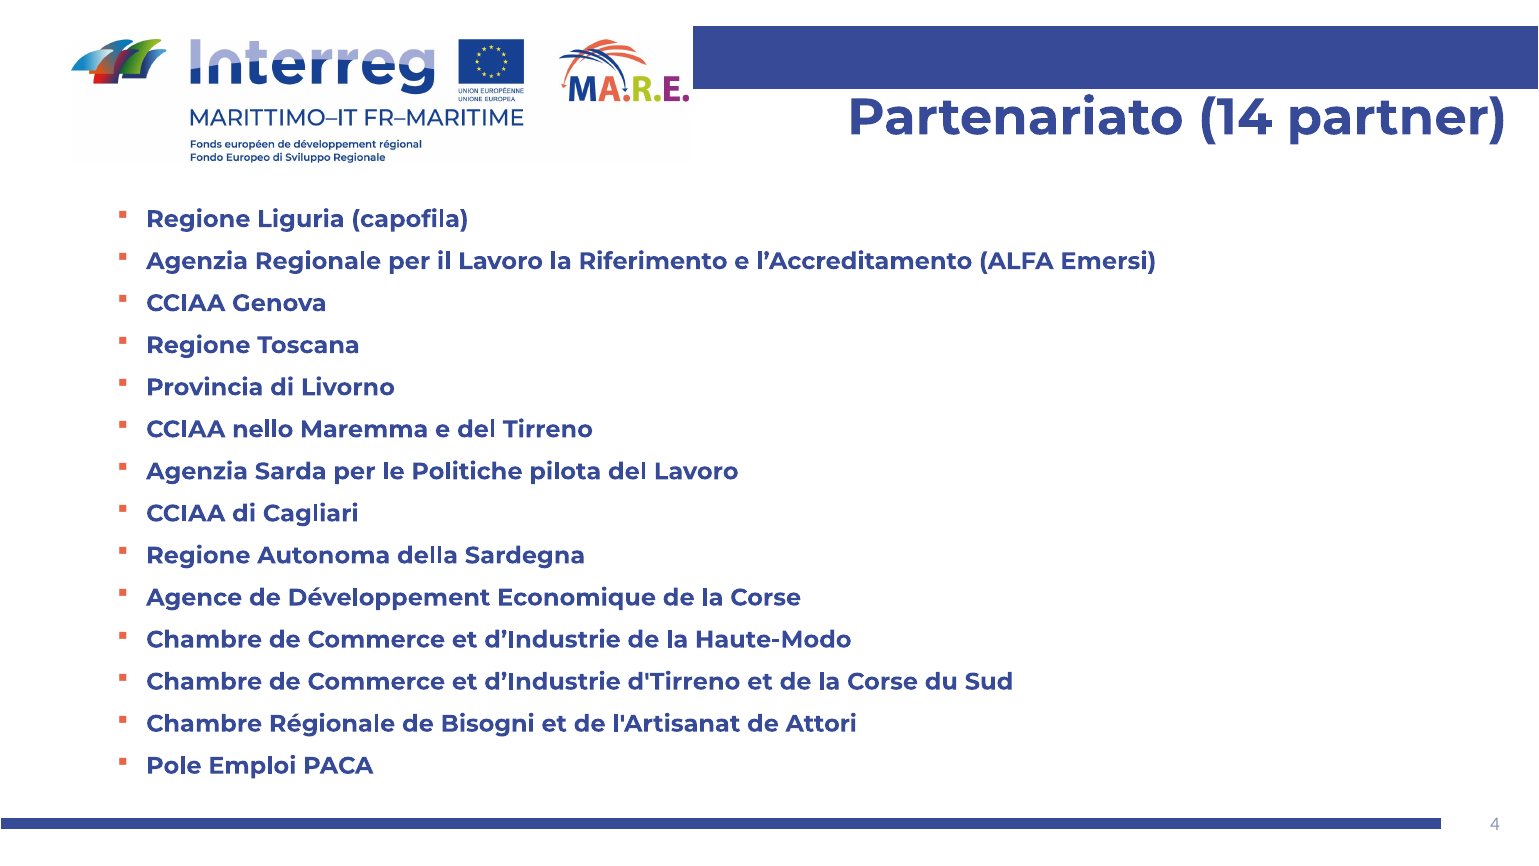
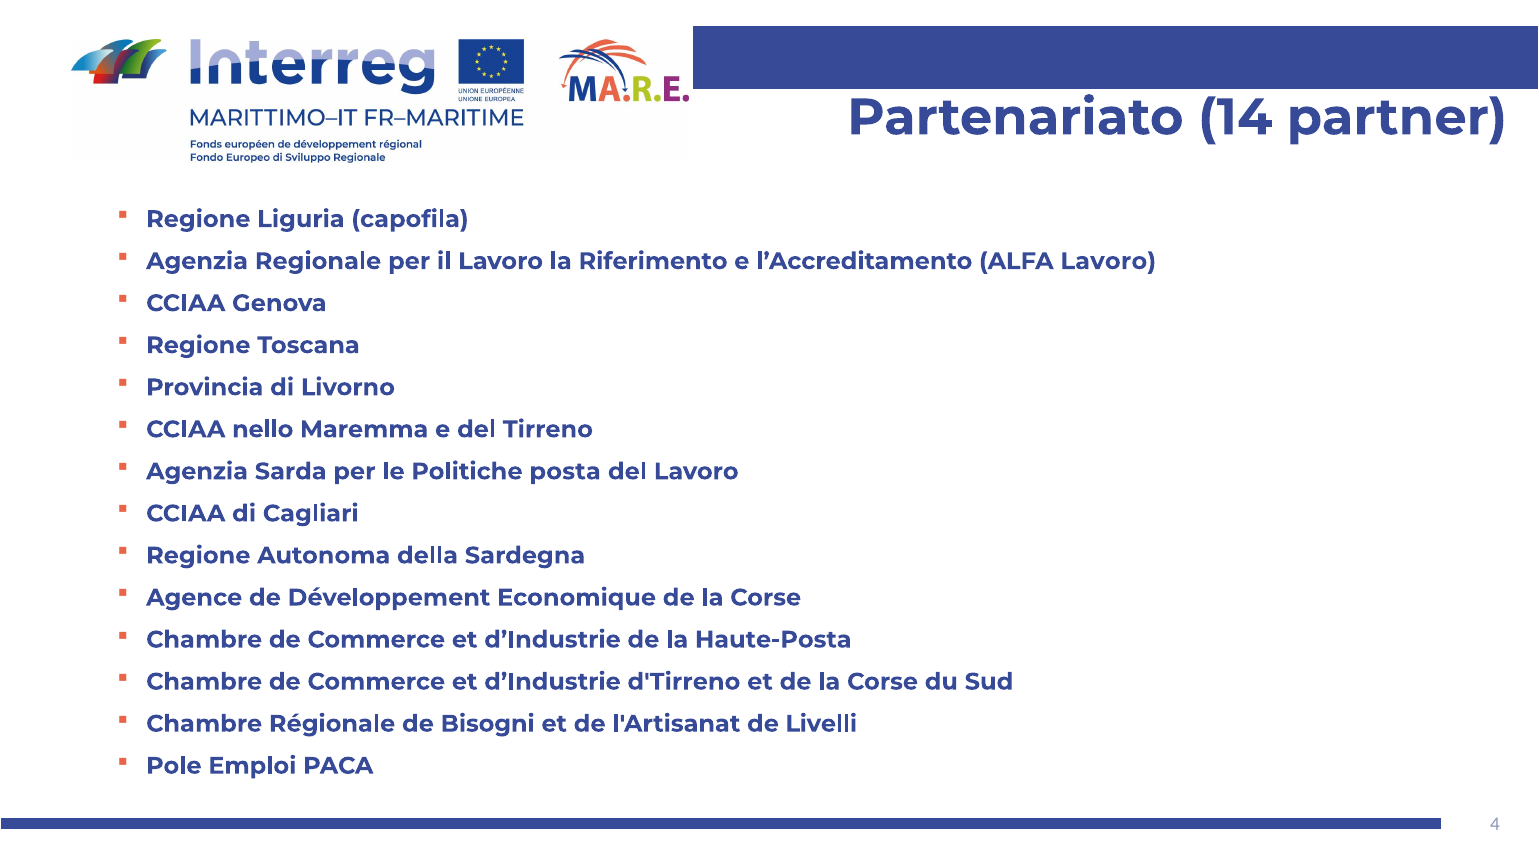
ALFA Emersi: Emersi -> Lavoro (1108, 261)
pilota: pilota -> posta (565, 471)
Haute-Modo: Haute-Modo -> Haute-Posta (773, 639)
Attori: Attori -> Livelli (821, 723)
